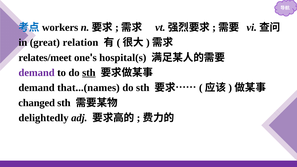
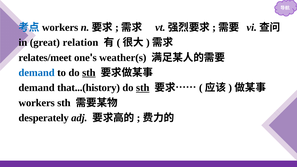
hospital(s: hospital(s -> weather(s (123, 58)
demand colour: purple -> blue (37, 73)
that...(names: that...(names -> that...(history (89, 88)
sth underline: none -> present (143, 88)
changed: changed -> workers (37, 103)
delightedly: delightedly -> desperately (44, 118)
